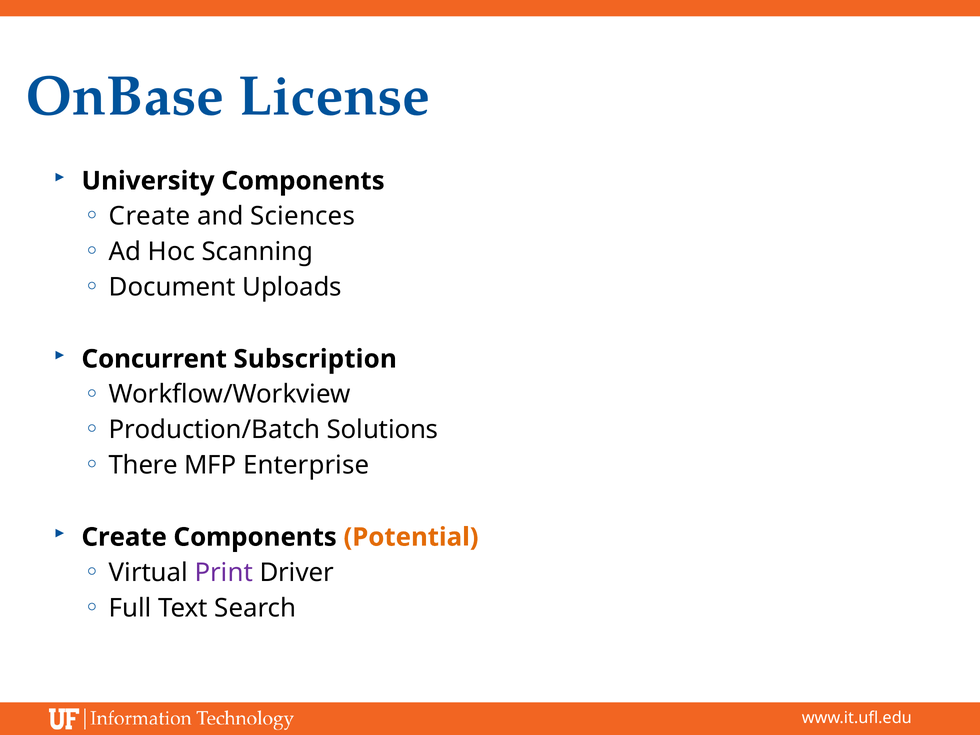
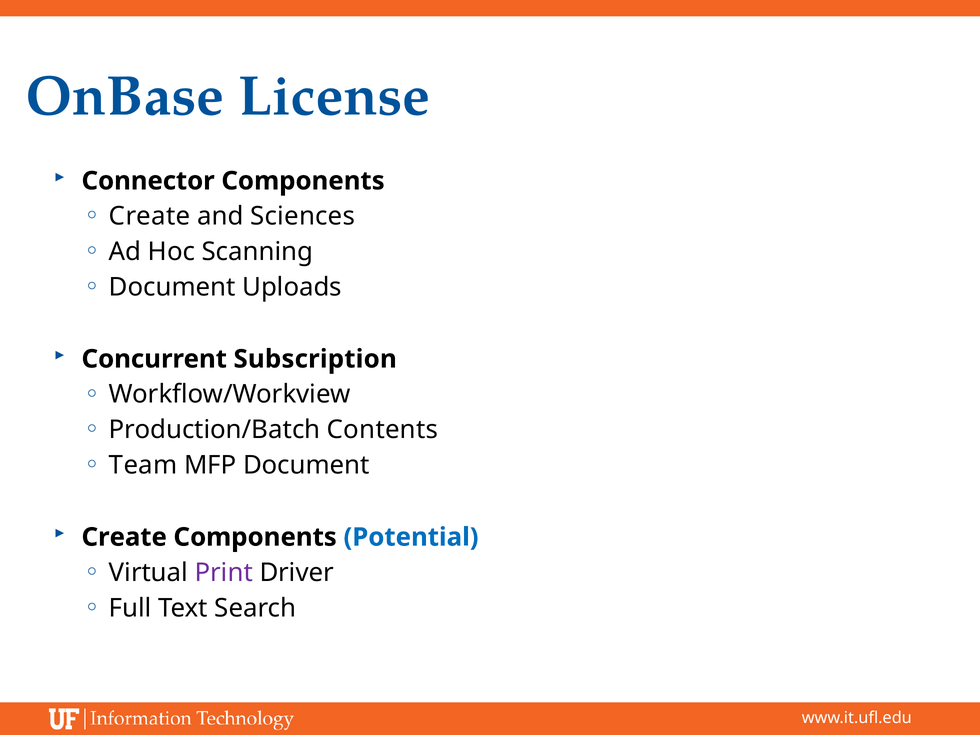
University: University -> Connector (148, 181)
Solutions: Solutions -> Contents (382, 430)
There: There -> Team (143, 465)
MFP Enterprise: Enterprise -> Document (306, 465)
Potential colour: orange -> blue (411, 537)
